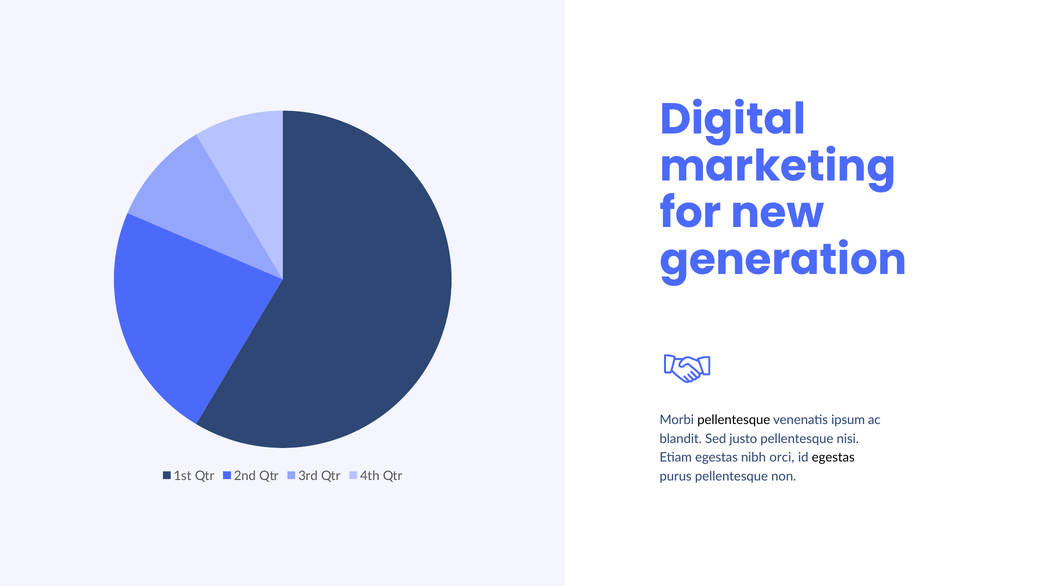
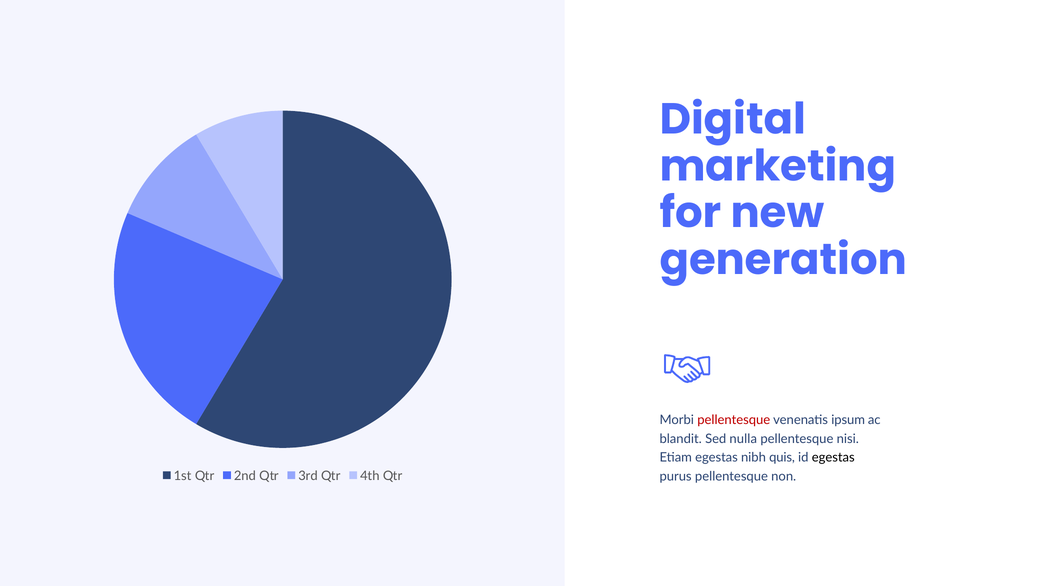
pellentesque colour: black -> red (734, 421)
justo: justo -> nulla (743, 439)
orci: orci -> quis (782, 458)
